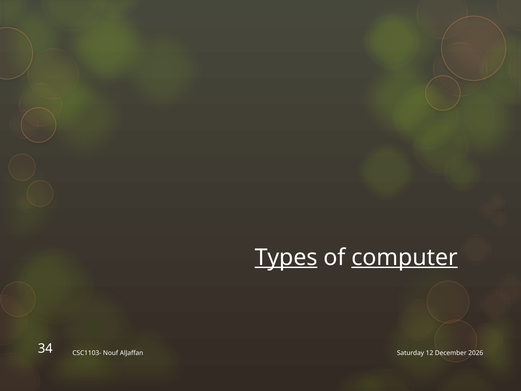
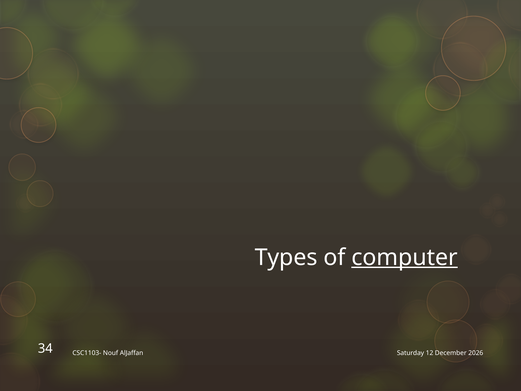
Types underline: present -> none (286, 257)
